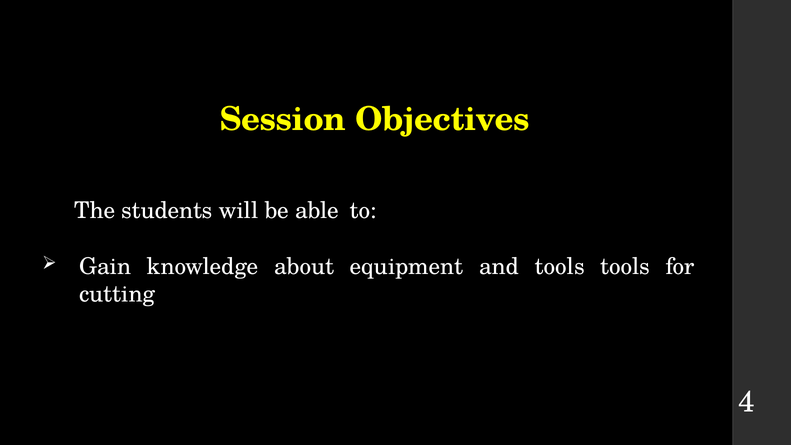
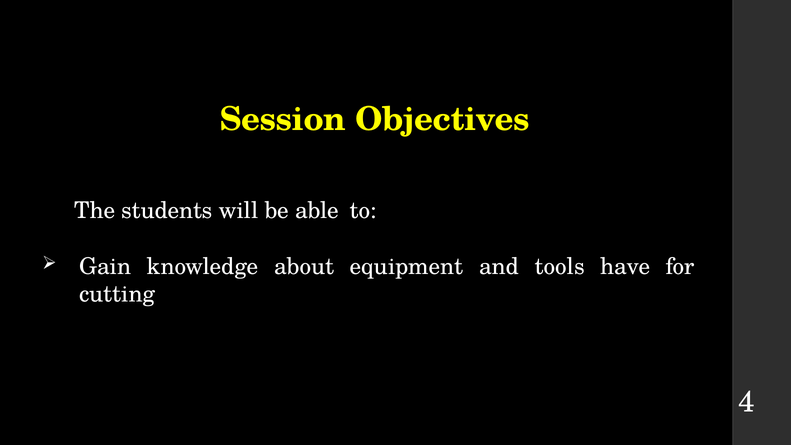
tools tools: tools -> have (625, 266)
